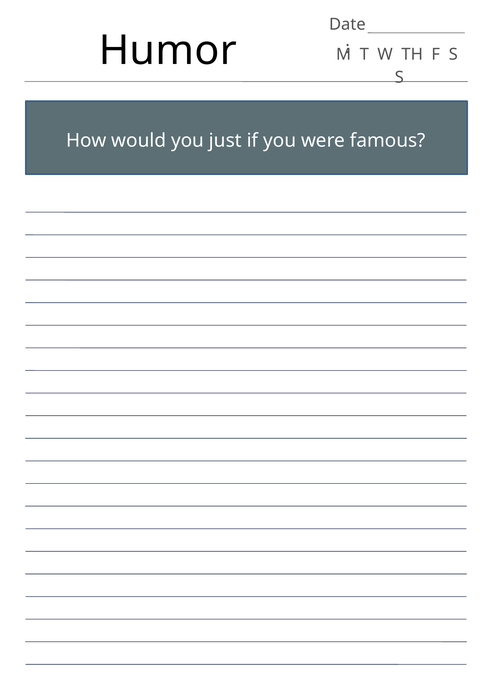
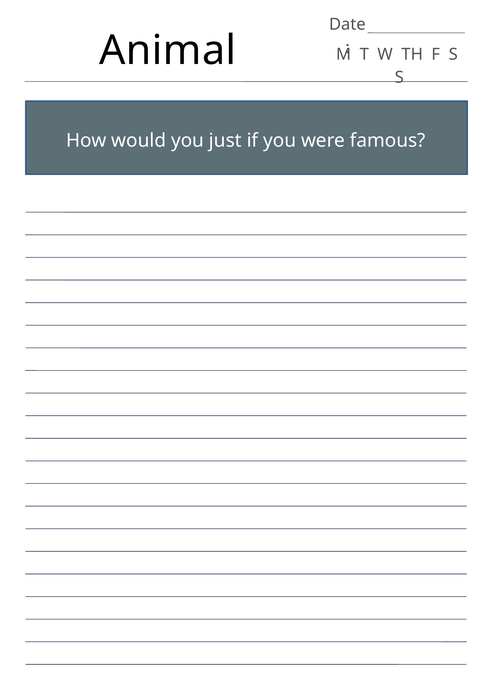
Humor: Humor -> Animal (168, 51)
